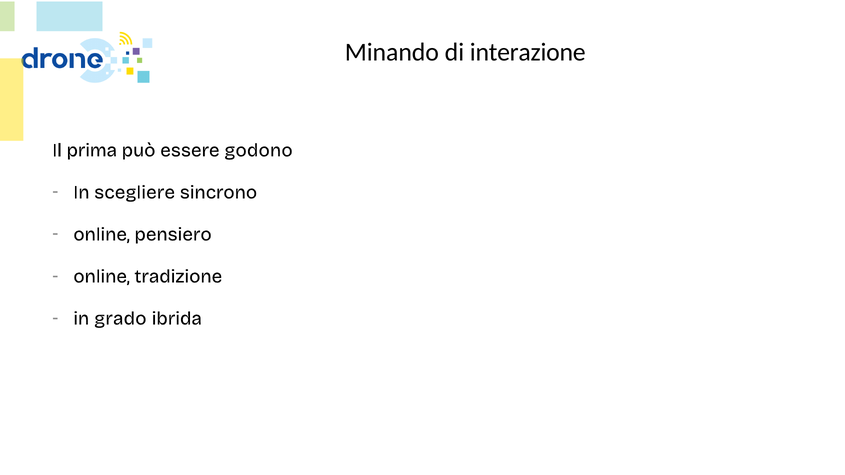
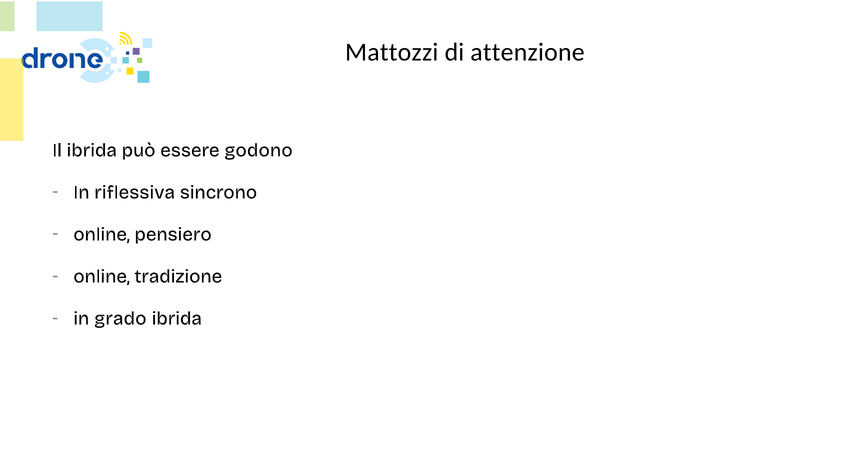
Minando: Minando -> Mattozzi (392, 52)
interazione: interazione -> attenzione (527, 52)
Il prima: prima -> ibrida (92, 150)
scegliere: scegliere -> riflessiva (135, 192)
